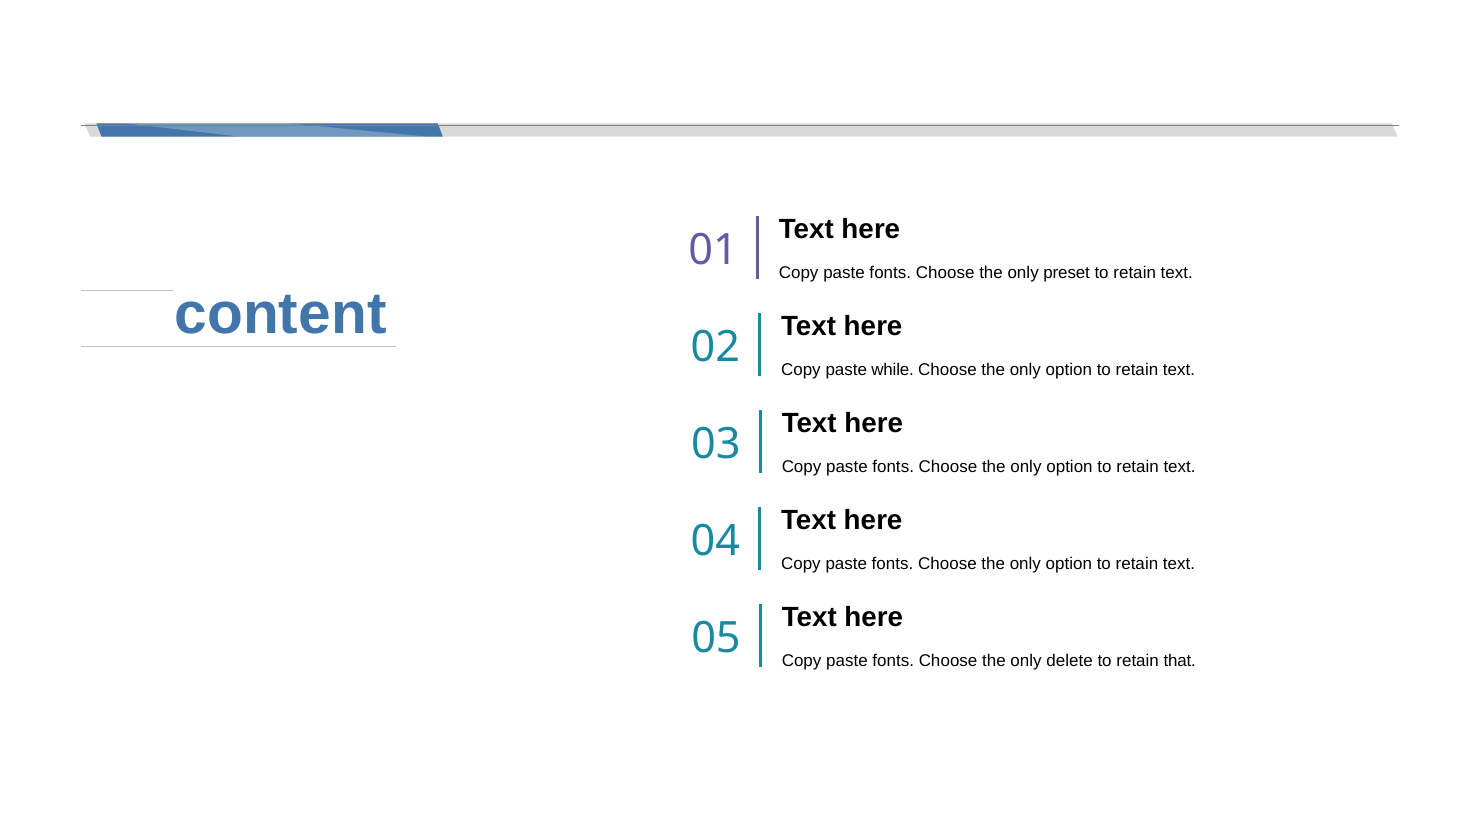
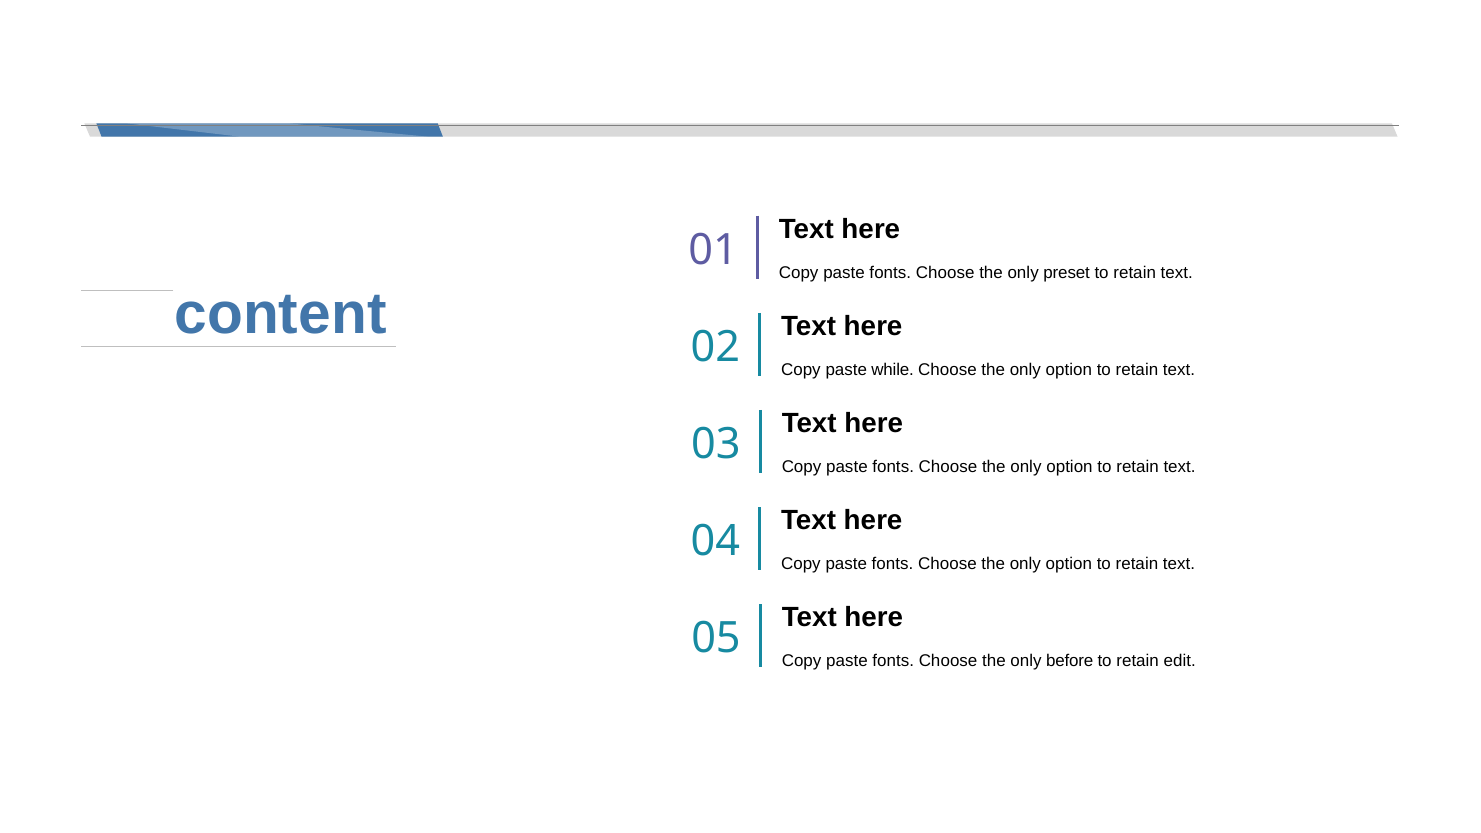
delete: delete -> before (1070, 661)
that: that -> edit (1180, 661)
